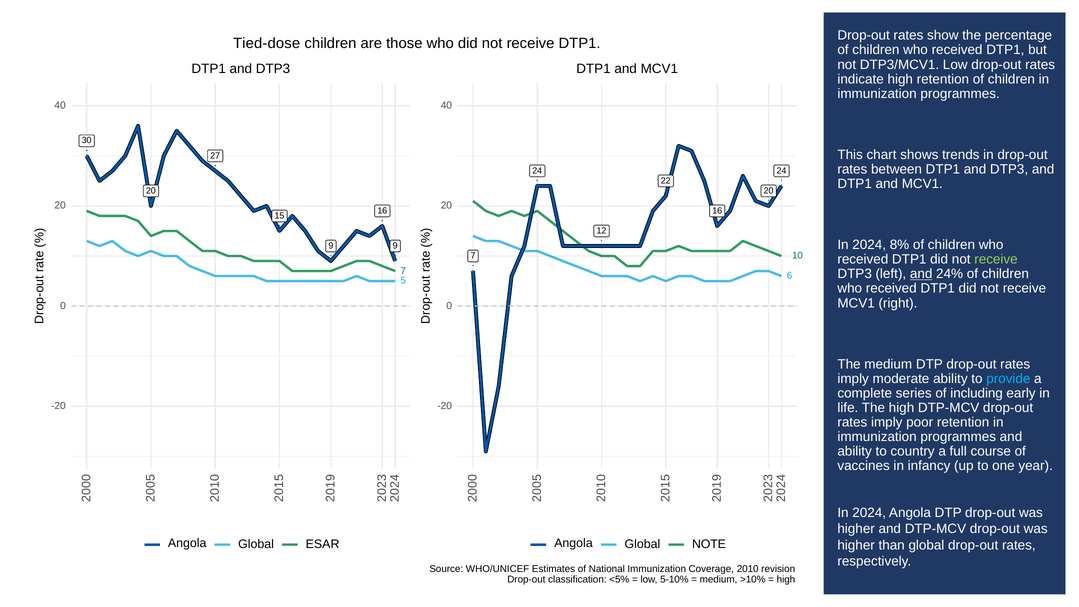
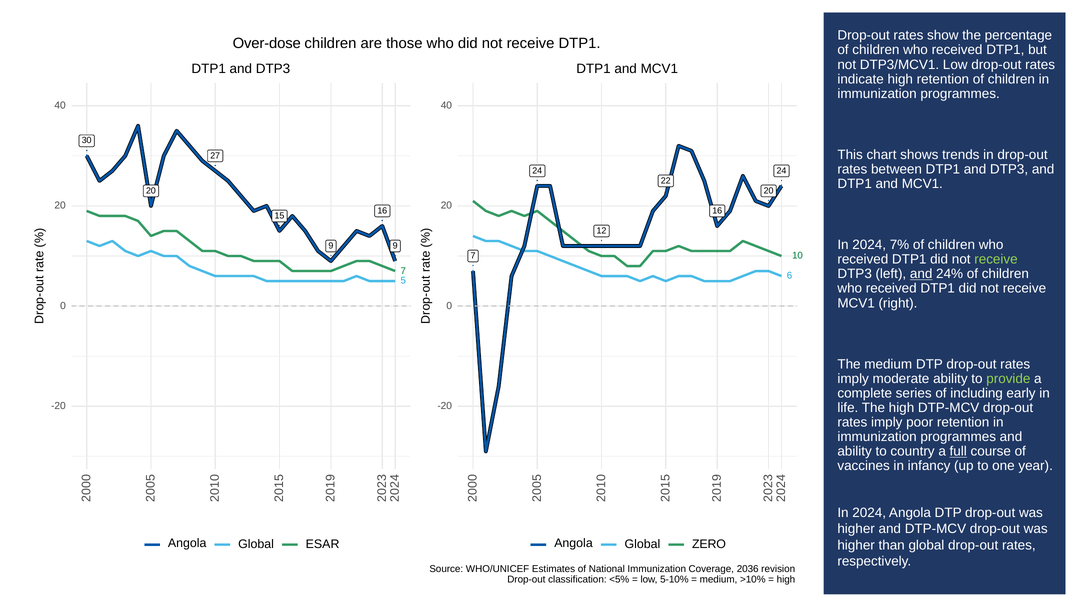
Tied-dose: Tied-dose -> Over-dose (267, 43)
8%: 8% -> 7% (900, 245)
provide colour: light blue -> light green (1008, 379)
full underline: none -> present (958, 451)
NOTE: NOTE -> ZERO (709, 544)
2010: 2010 -> 2036 (748, 569)
